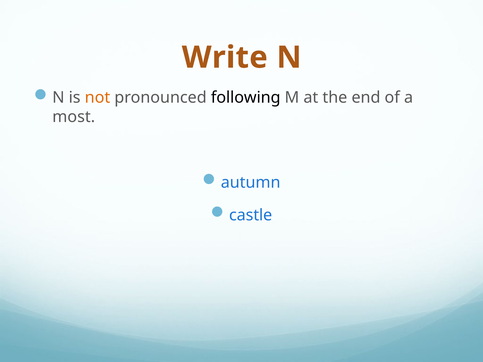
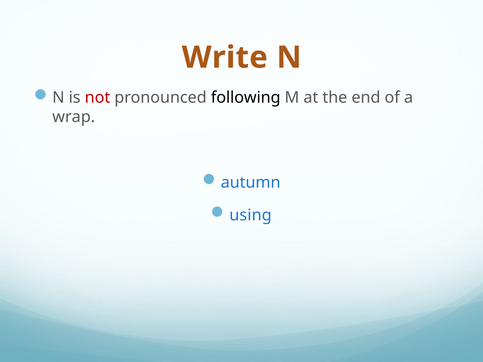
not colour: orange -> red (97, 98)
most: most -> wrap (74, 117)
castle: castle -> using (251, 215)
